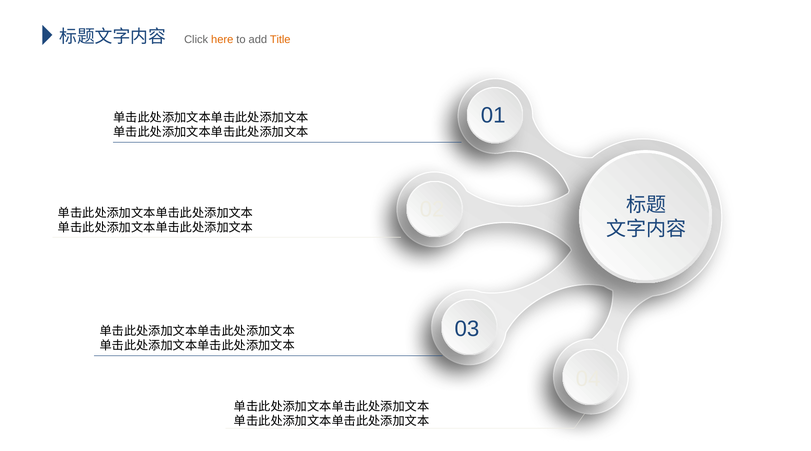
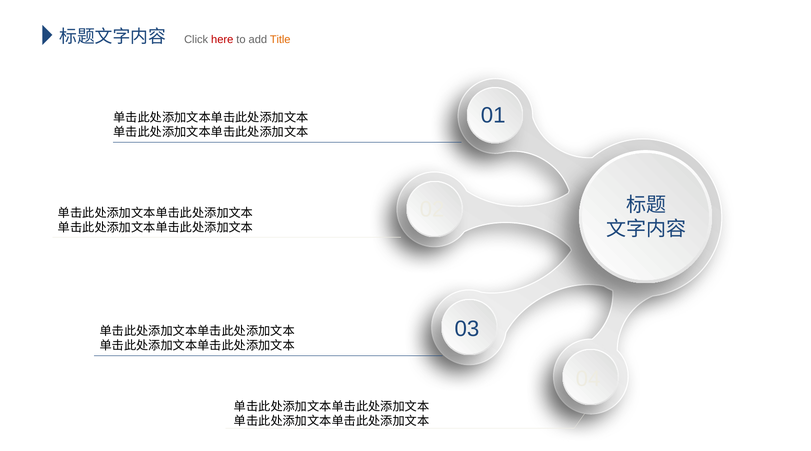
here colour: orange -> red (222, 39)
